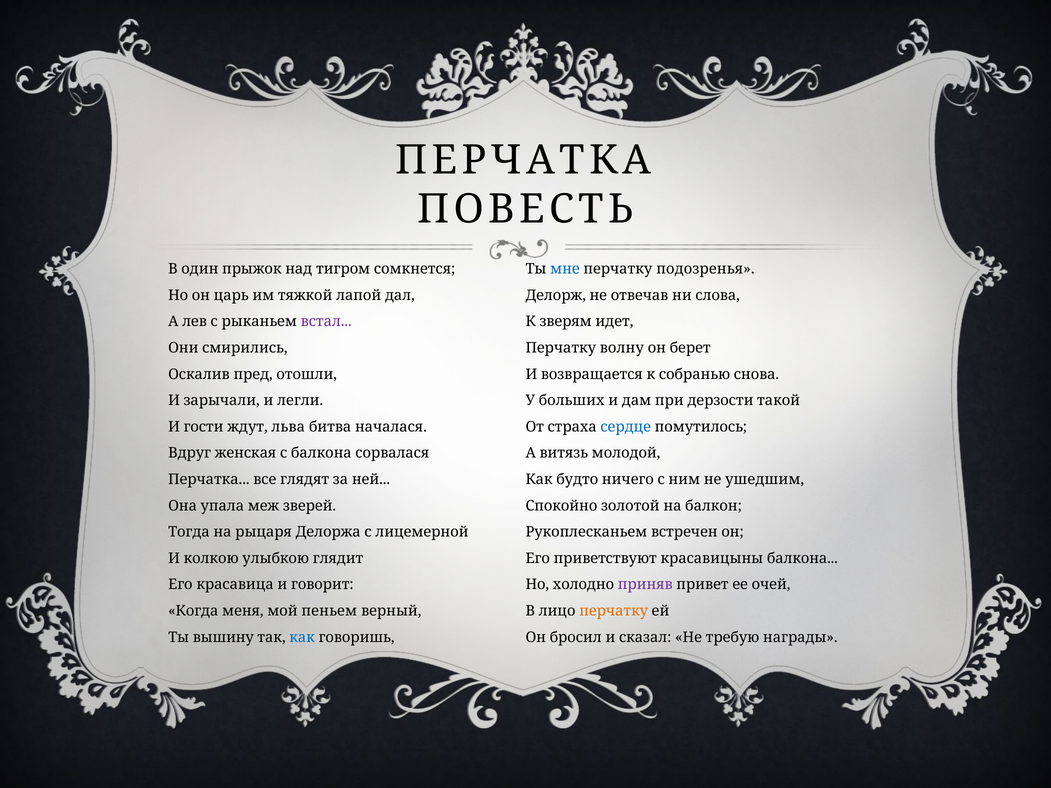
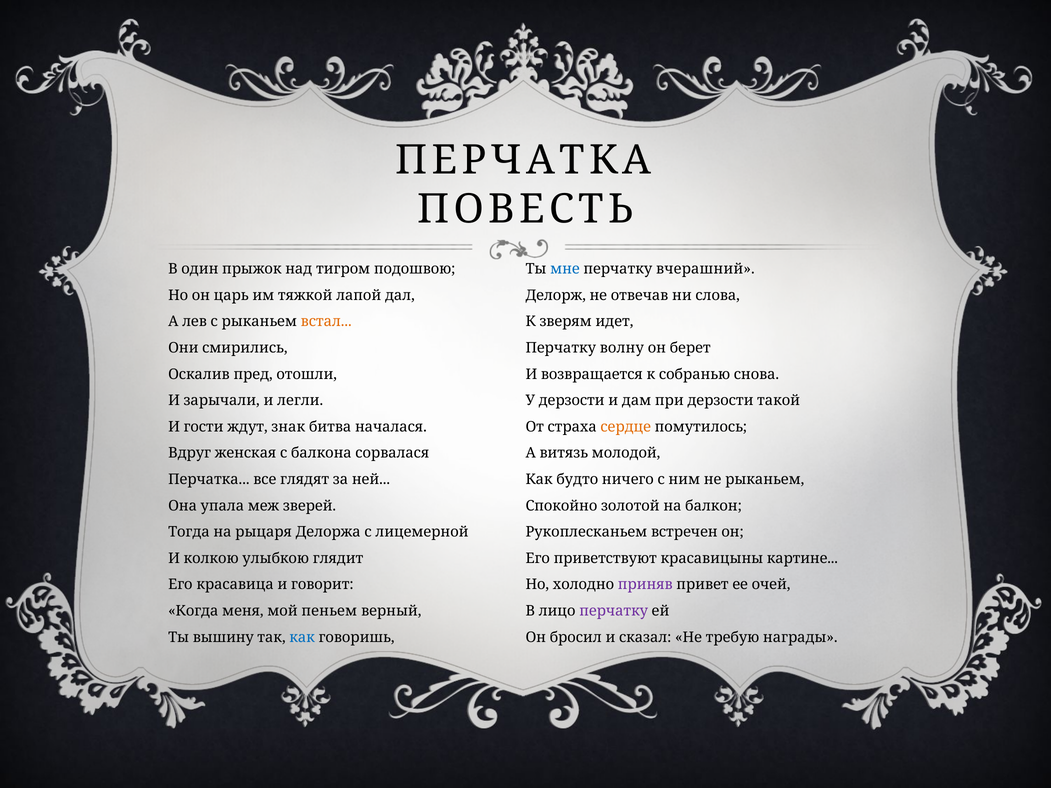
сомкнется: сомкнется -> подошвою (415, 269)
подозренья: подозренья -> вчерашний (705, 269)
встал colour: purple -> orange (326, 322)
У больших: больших -> дерзости (572, 401)
льва: льва -> знак (288, 427)
сердце colour: blue -> orange (626, 427)
не ушедшим: ушедшим -> рыканьем (765, 480)
красавицыны балкона: балкона -> картине (802, 559)
перчатку colour: orange -> purple (614, 611)
